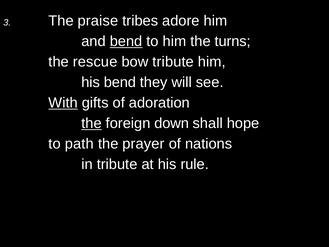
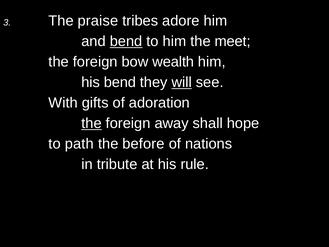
turns: turns -> meet (233, 41)
rescue: rescue -> foreign (95, 62)
bow tribute: tribute -> wealth (173, 62)
will underline: none -> present (182, 82)
With underline: present -> none (63, 103)
down: down -> away (172, 123)
prayer: prayer -> before (144, 144)
